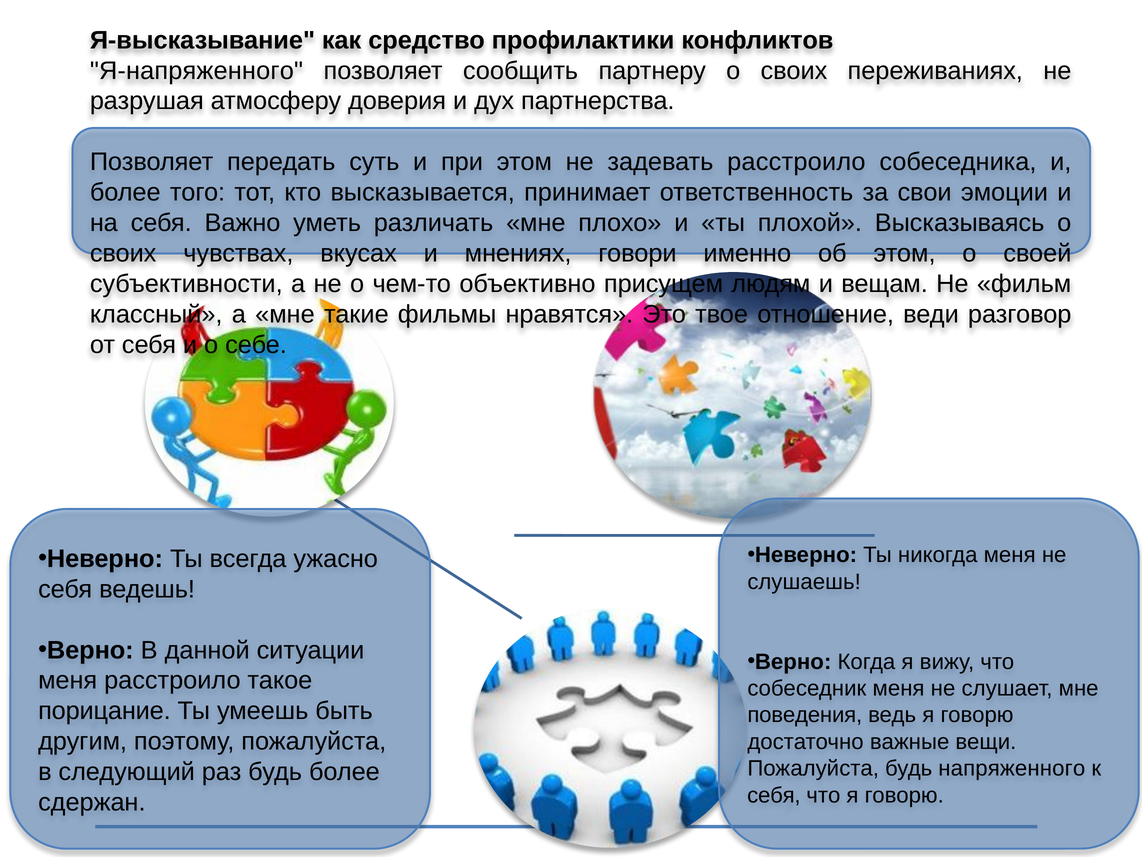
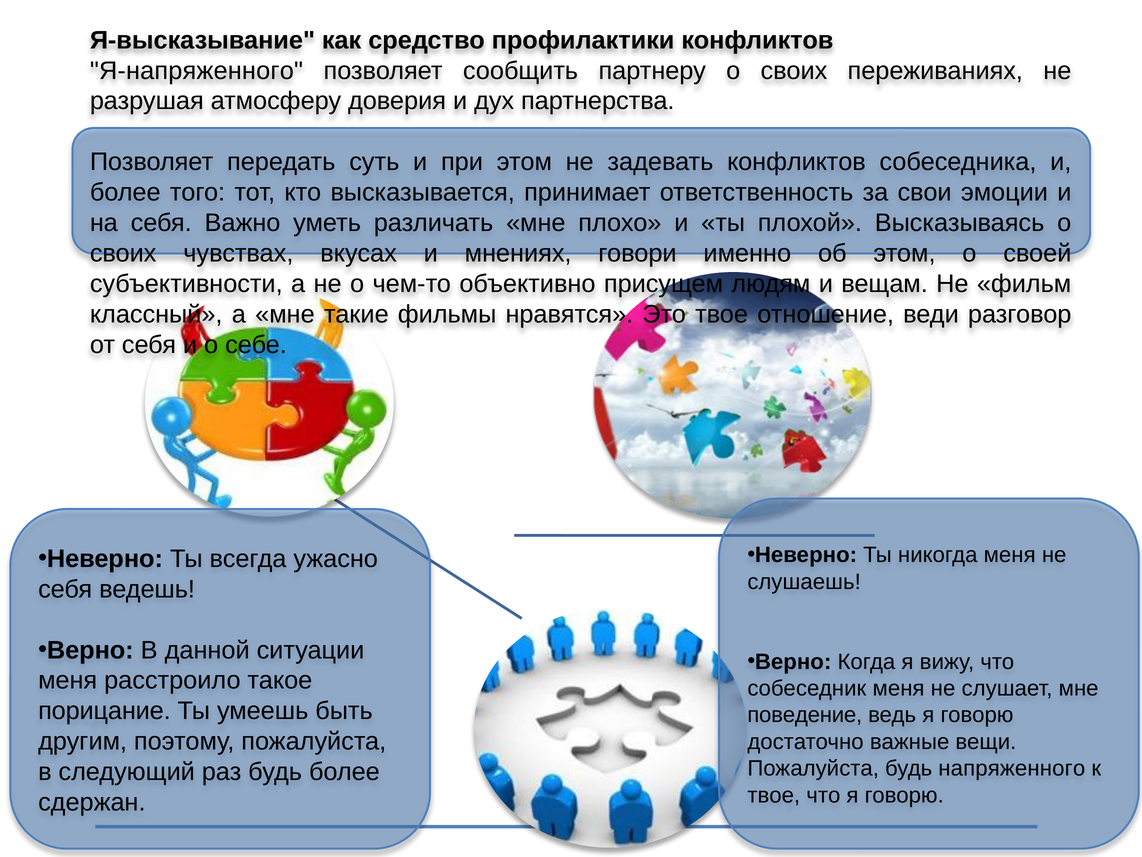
задевать расстроило: расстроило -> конфликтов (796, 162)
поведения: поведения -> поведение (805, 715)
себя: себя -> твое (774, 795)
